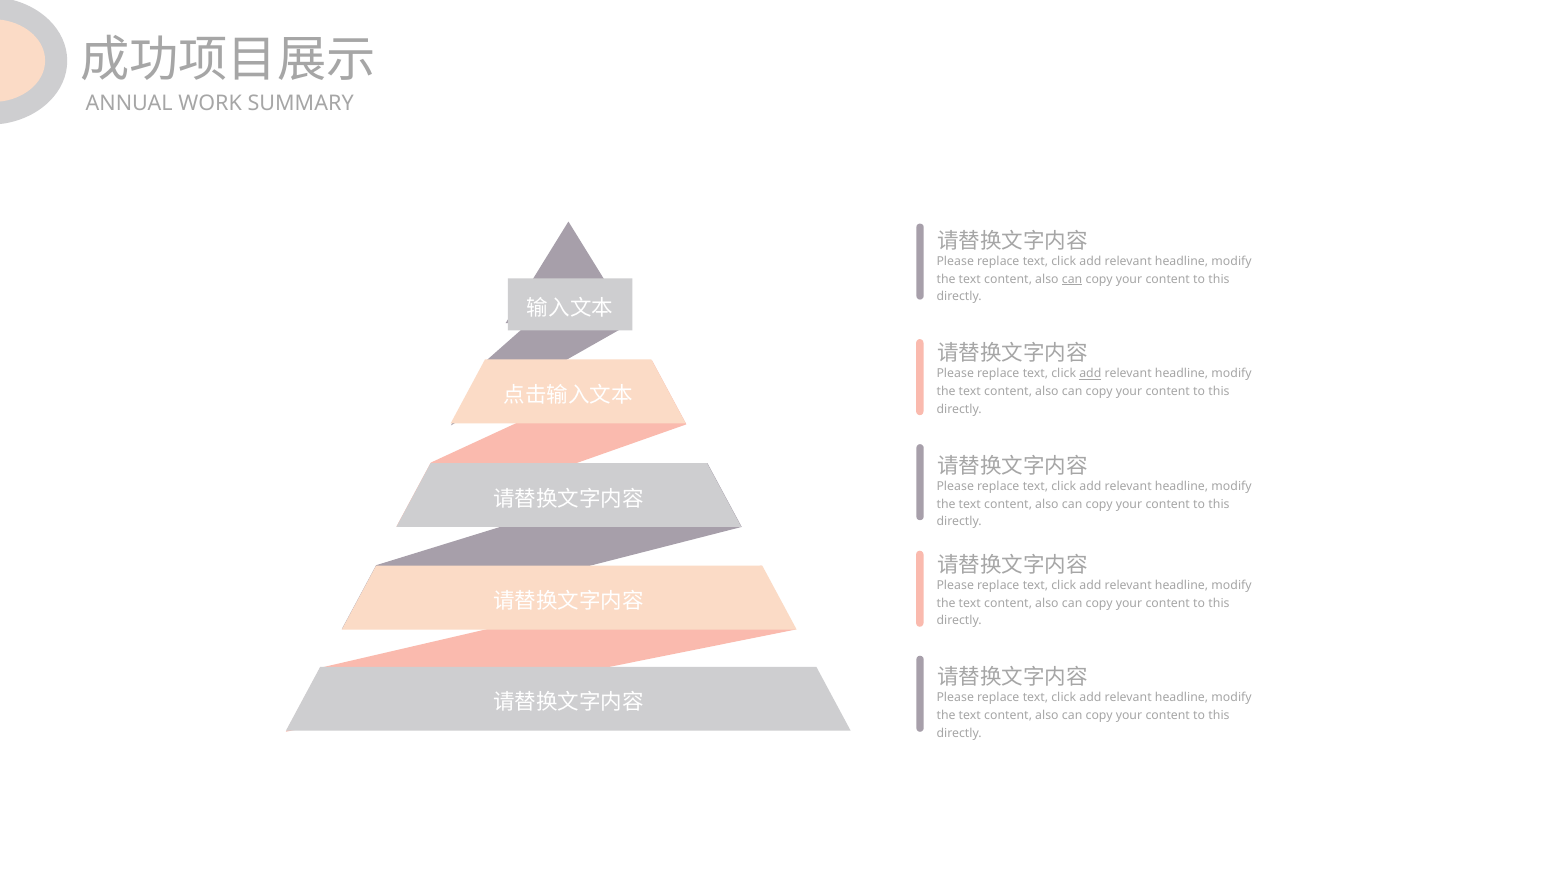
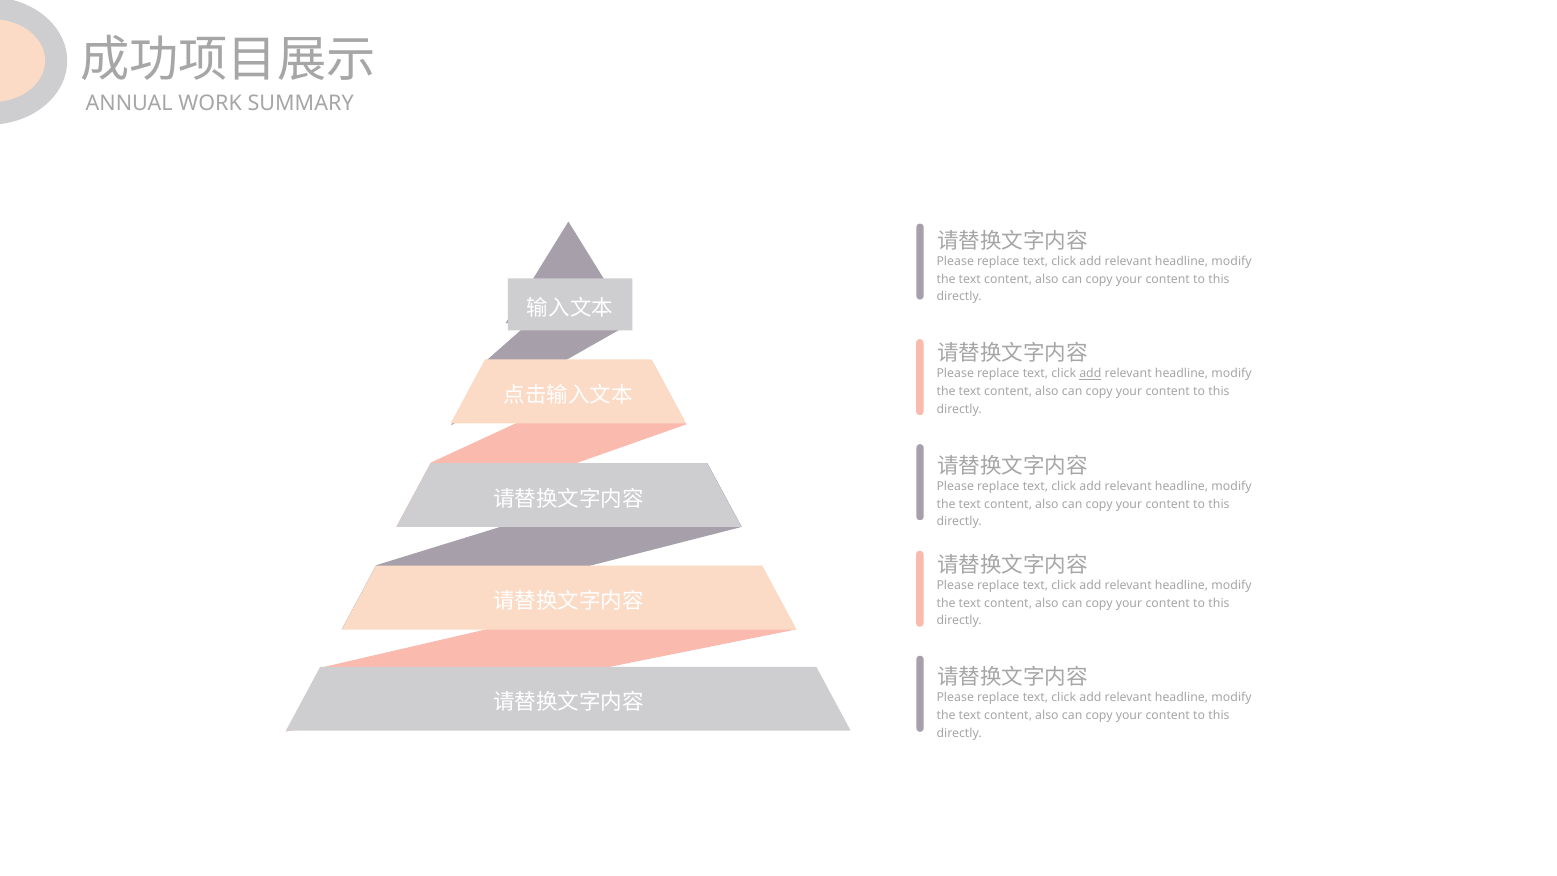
can underline: present -> none (1072, 279)
